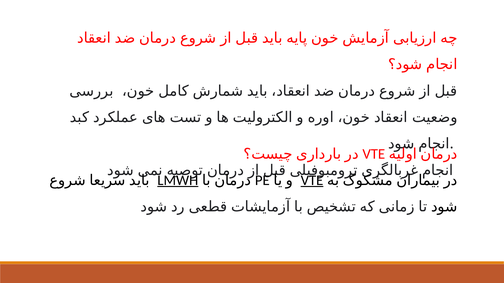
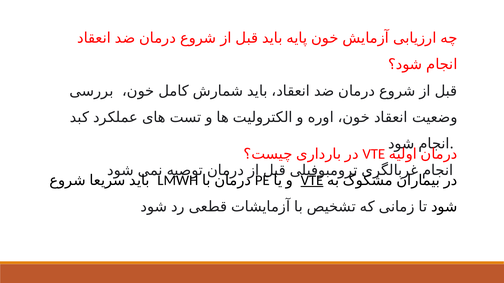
LMWH underline: present -> none (178, 181)
